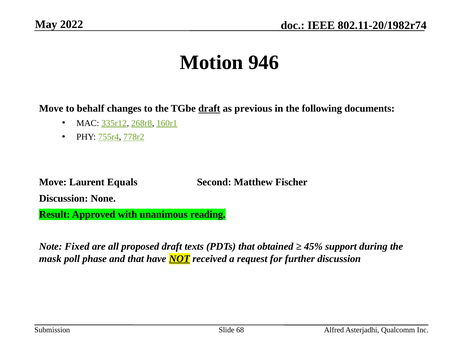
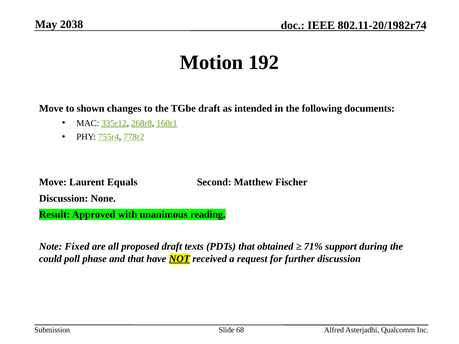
2022: 2022 -> 2038 (72, 24)
946: 946 -> 192 (264, 63)
behalf: behalf -> shown (91, 109)
draft underline: present -> none (209, 109)
previous: previous -> intended (253, 109)
45%: 45% -> 71% (313, 247)
mask: mask -> could (50, 259)
